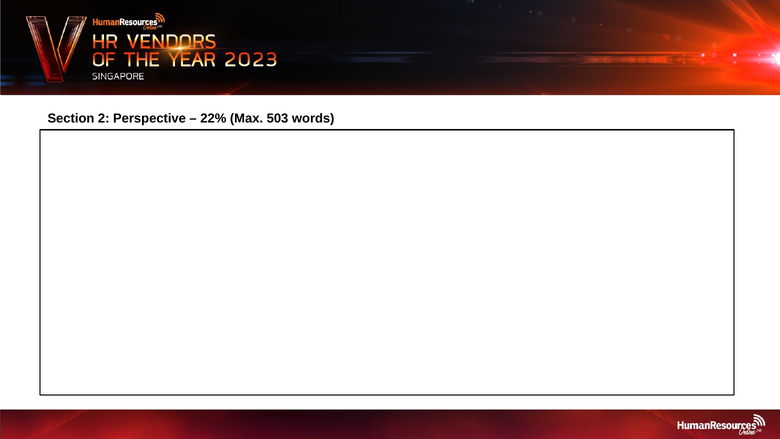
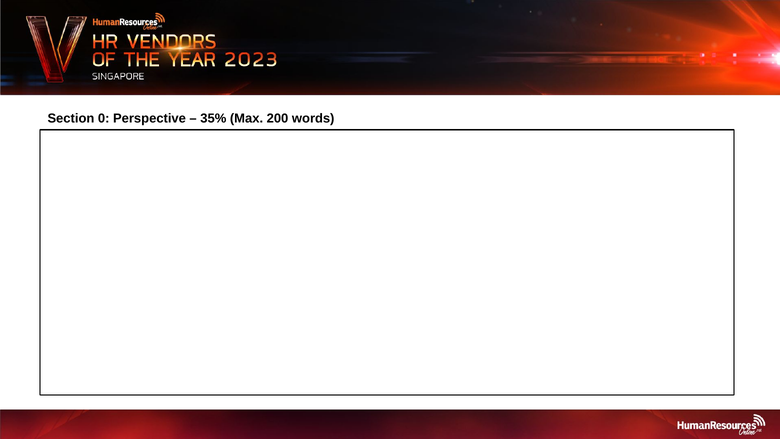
2: 2 -> 0 (104, 119)
22%: 22% -> 35% (213, 119)
503: 503 -> 200 (277, 119)
